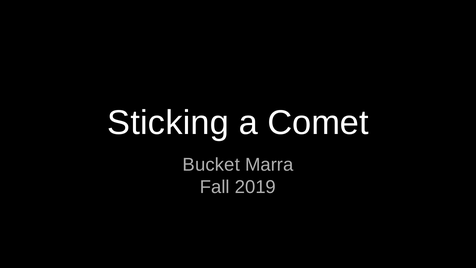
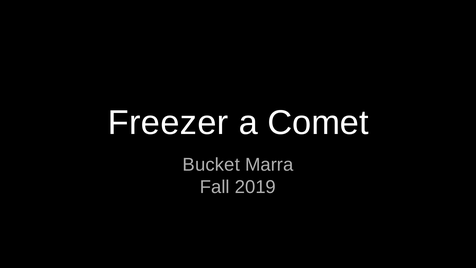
Sticking: Sticking -> Freezer (168, 123)
